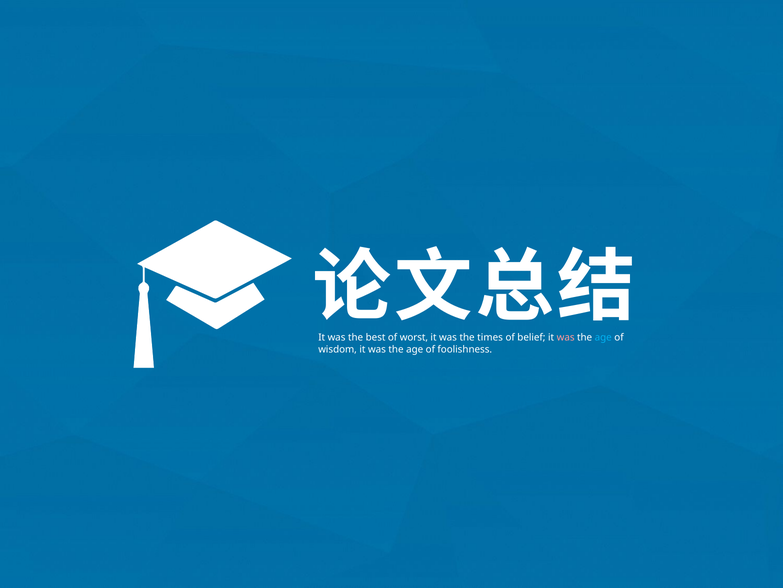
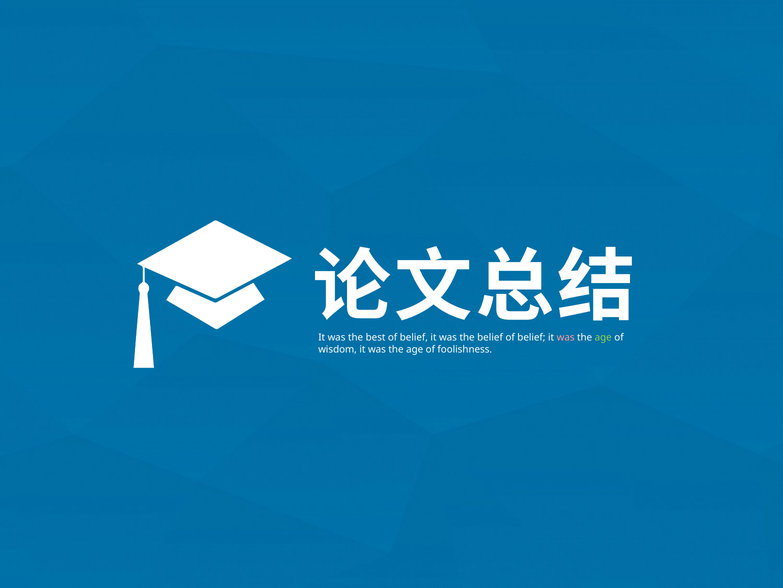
best of worst: worst -> belief (414, 337)
the times: times -> belief (490, 337)
age colour: light blue -> light green (603, 337)
